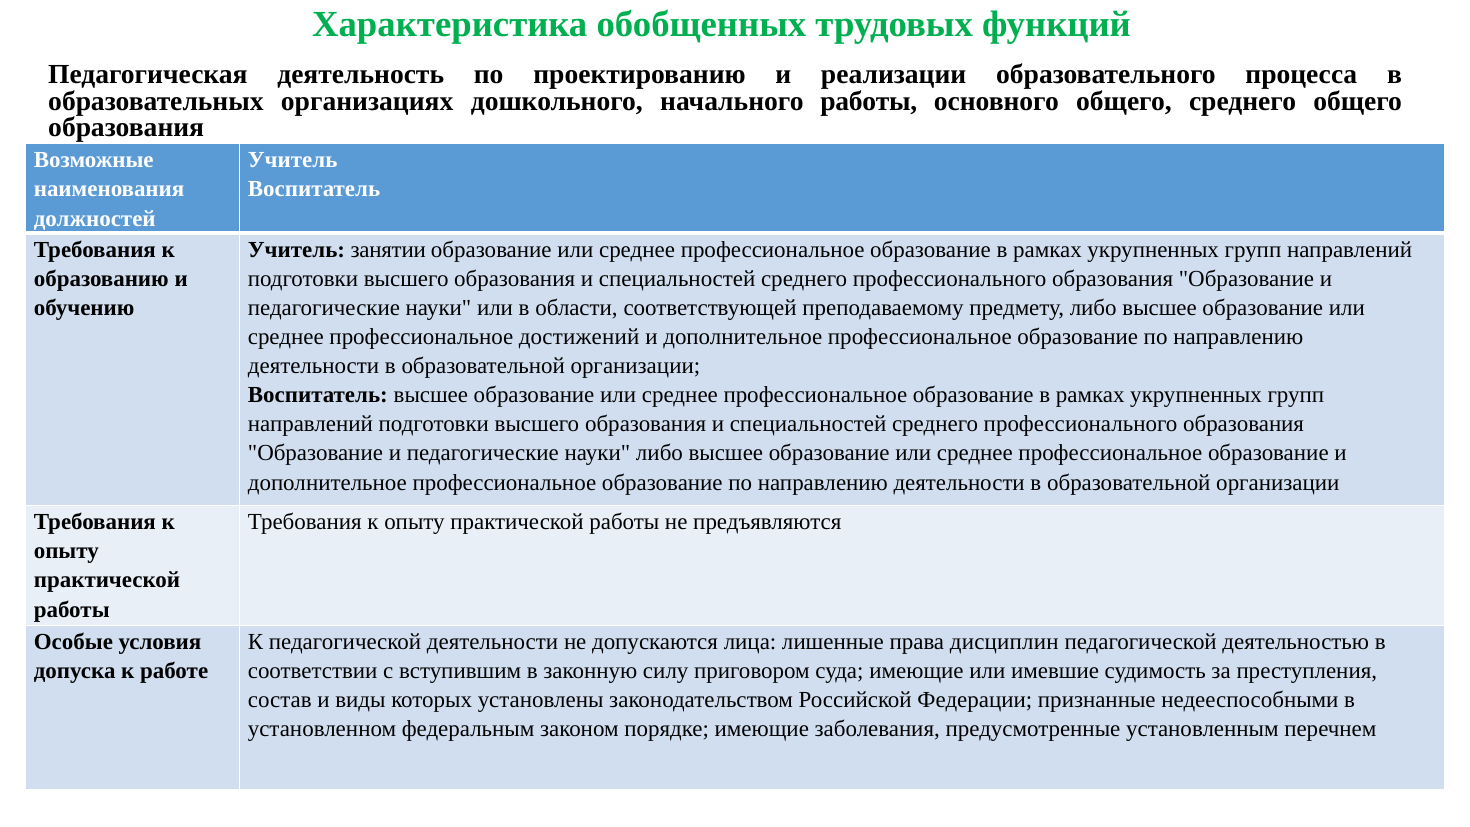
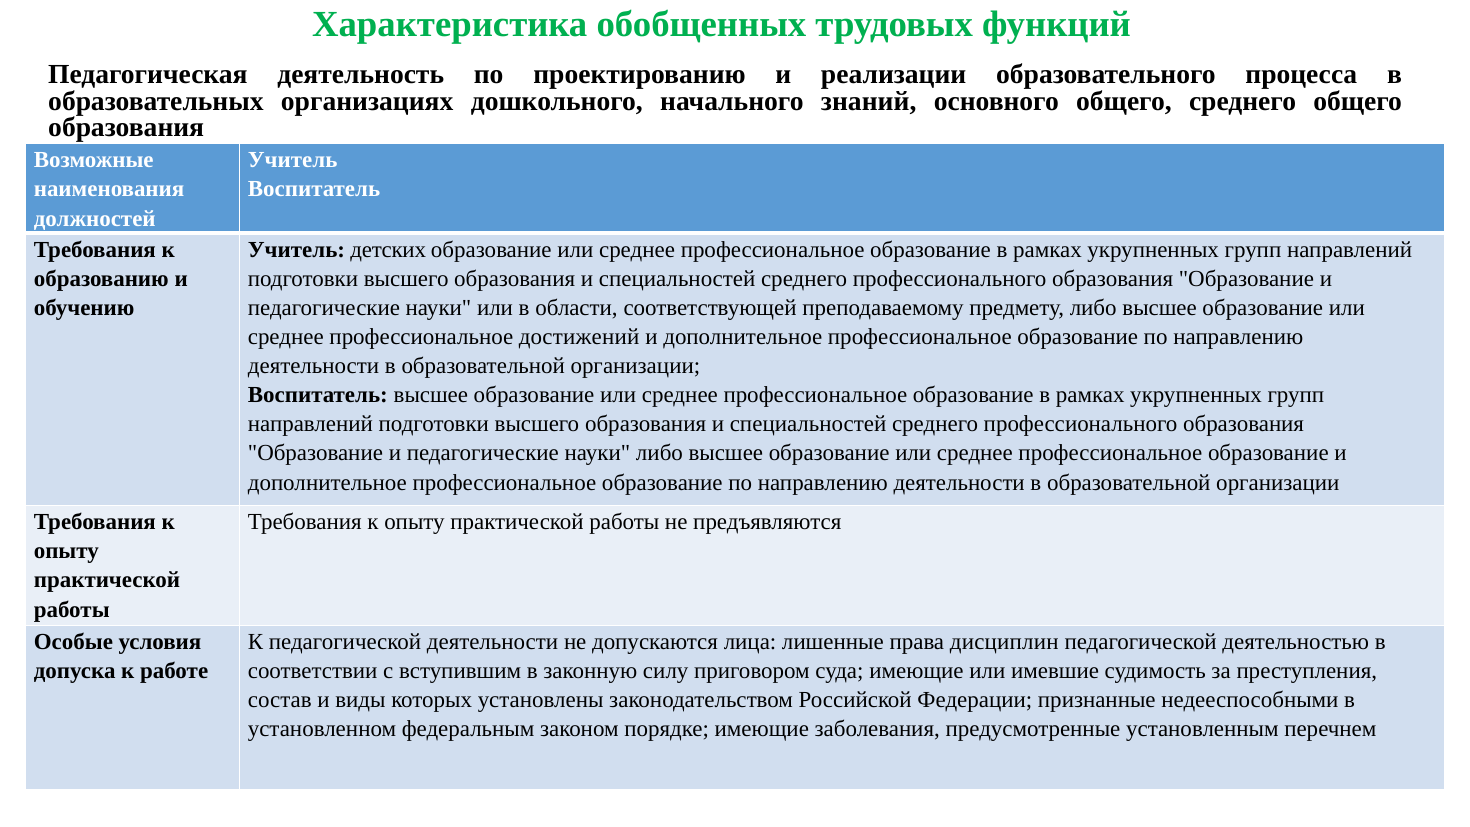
начального работы: работы -> знаний (869, 101)
занятии: занятии -> детских (388, 249)
